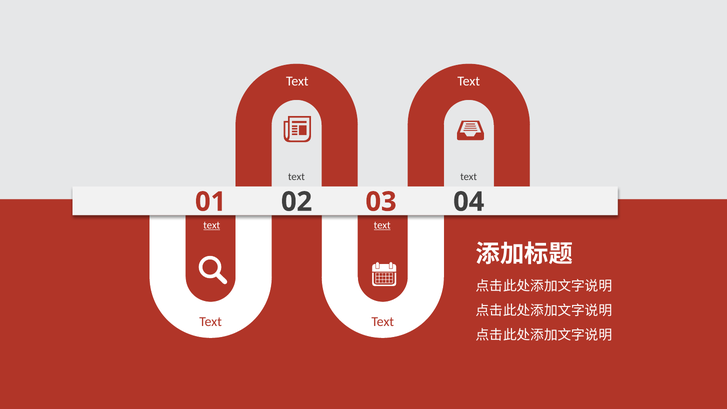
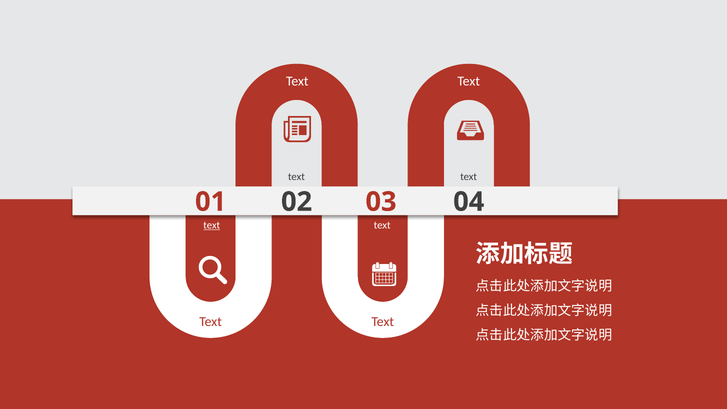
text underline: present -> none (382, 225)
